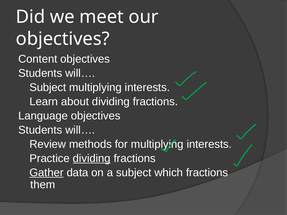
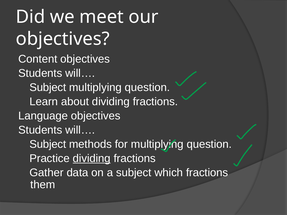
interests: interests -> question (147, 88)
Review: Review -> Subject (48, 144)
interests: interests -> question (209, 144)
Gather underline: present -> none (47, 173)
